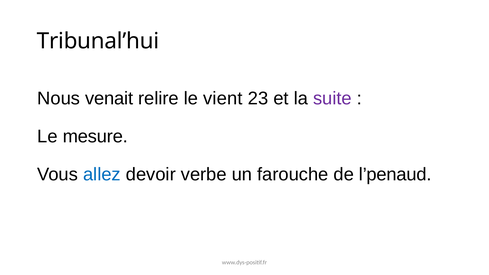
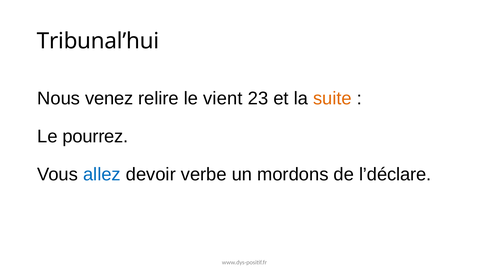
venait: venait -> venez (109, 98)
suite colour: purple -> orange (333, 98)
mesure: mesure -> pourrez (95, 136)
farouche: farouche -> mordons (293, 175)
l’penaud: l’penaud -> l’déclare (395, 175)
